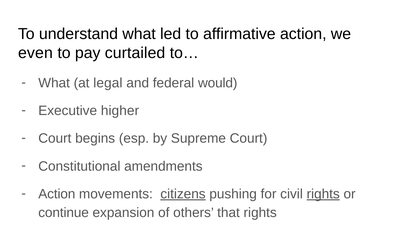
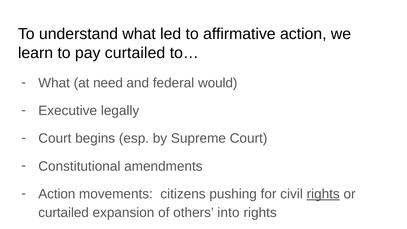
even: even -> learn (36, 53)
legal: legal -> need (108, 83)
higher: higher -> legally (120, 111)
citizens underline: present -> none (183, 194)
continue: continue -> curtailed (64, 213)
that: that -> into (228, 213)
